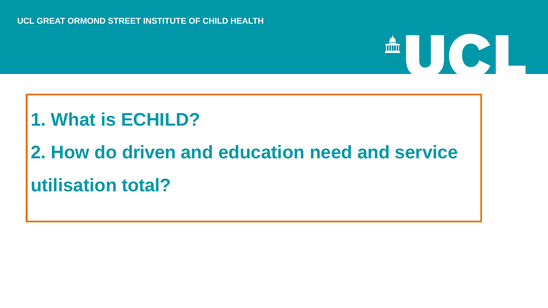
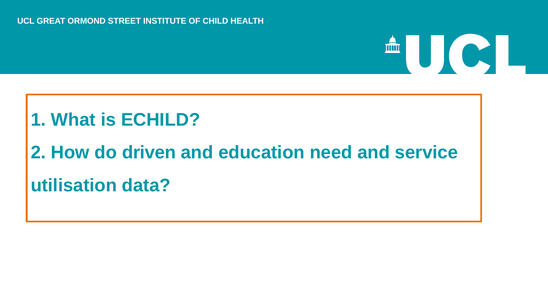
total: total -> data (146, 186)
